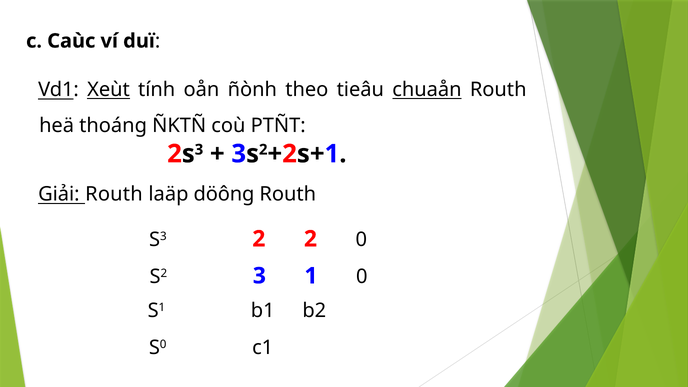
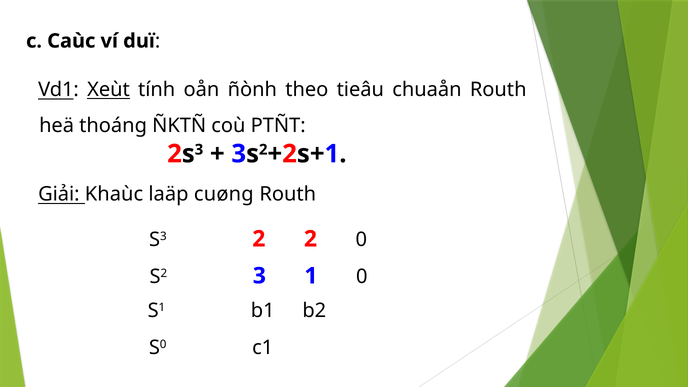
chuaån underline: present -> none (427, 90)
Giải Routh: Routh -> Khaùc (114, 194)
döông: döông -> cuøng (224, 194)
